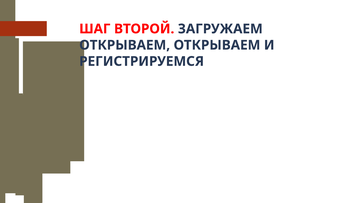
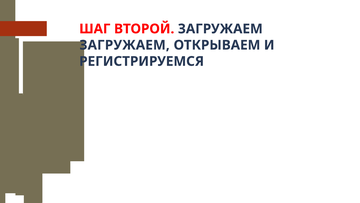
ОТКРЫВАЕМ: ОТКРЫВАЕМ -> ЗАГРУЖАЕМ (125, 45)
